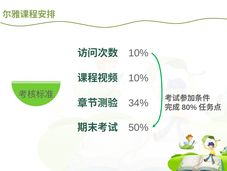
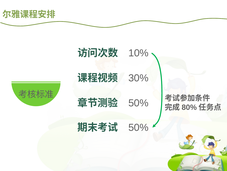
10%: 10% -> 30% (138, 78)
34%: 34% -> 50% (138, 103)
